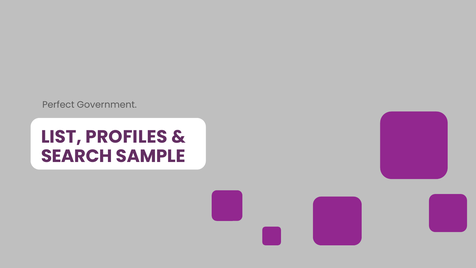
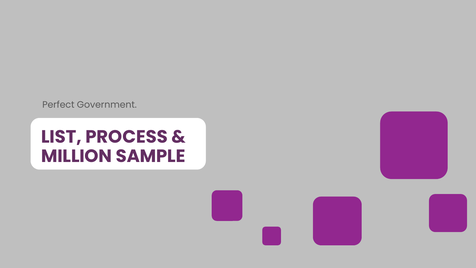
PROFILES: PROFILES -> PROCESS (127, 137)
SEARCH: SEARCH -> MILLION (77, 156)
